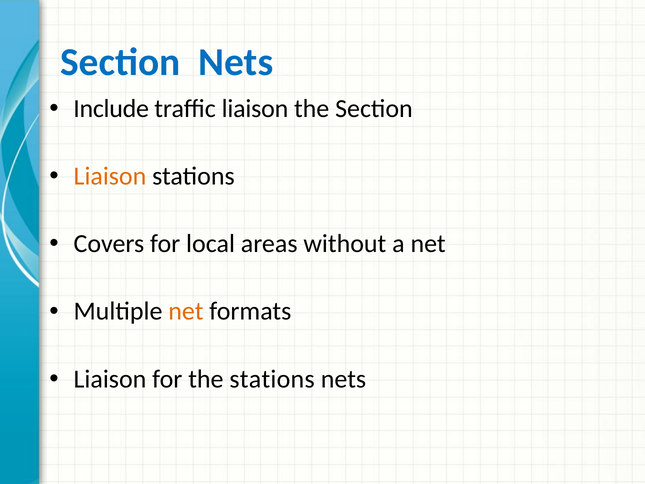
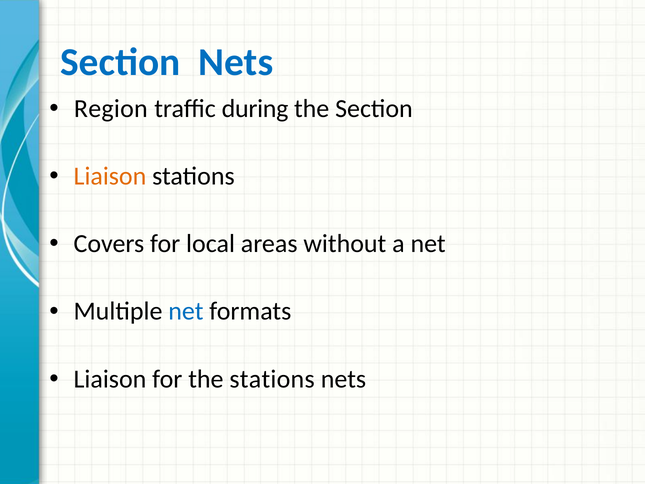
Include: Include -> Region (111, 108)
traffic liaison: liaison -> during (255, 108)
net colour: orange -> blue (186, 311)
